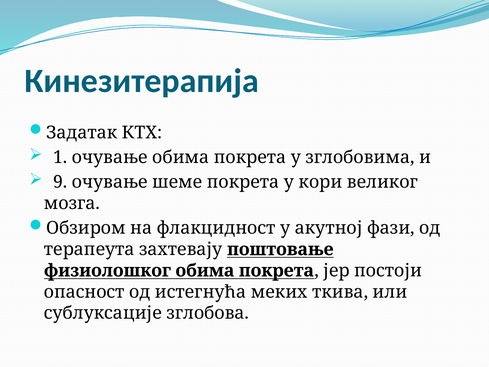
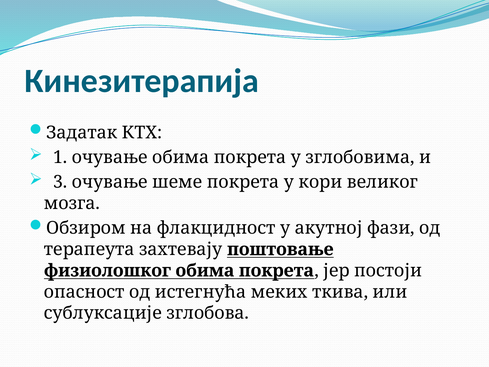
9: 9 -> 3 (60, 182)
